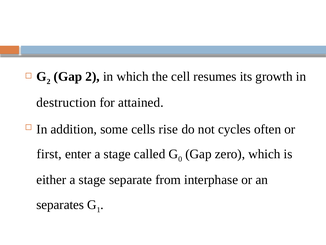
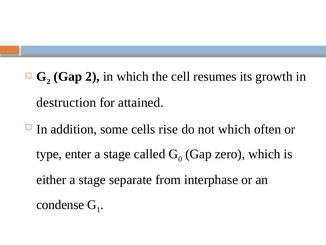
not cycles: cycles -> which (234, 129)
first: first -> type (49, 154)
separates: separates -> condense (60, 204)
